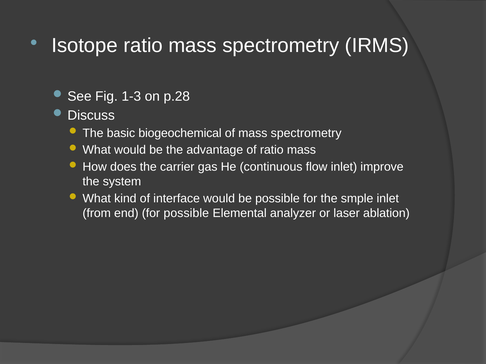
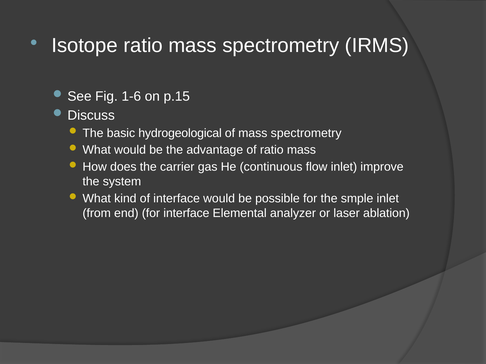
1-3: 1-3 -> 1-6 (131, 97)
p.28: p.28 -> p.15 (177, 97)
biogeochemical: biogeochemical -> hydrogeological (180, 133)
for possible: possible -> interface (186, 213)
